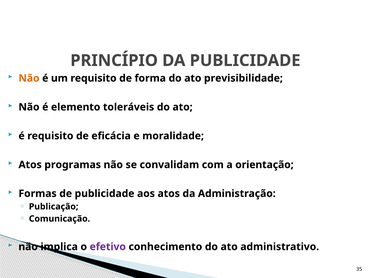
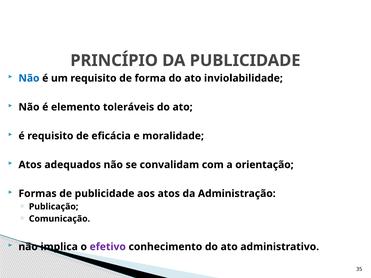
Não colour: orange -> blue (29, 78)
previsibilidade: previsibilidade -> inviolabilidade (243, 78)
programas: programas -> adequados (73, 165)
